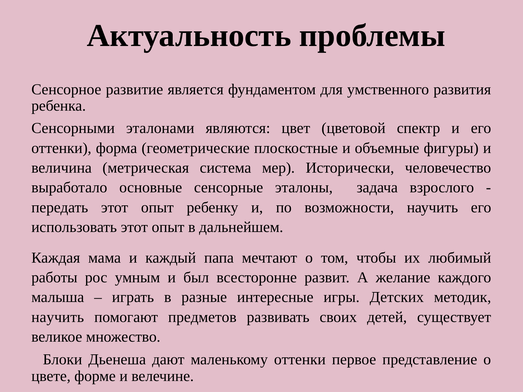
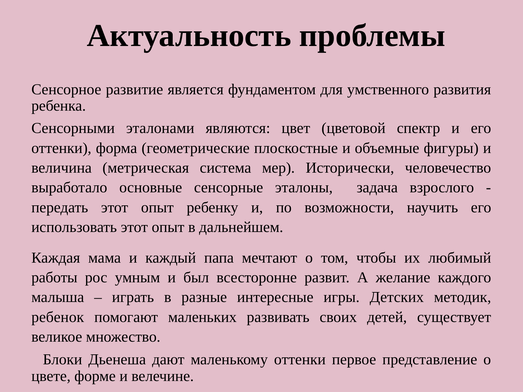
научить: научить -> ребенок (58, 317)
предметов: предметов -> маленьких (202, 317)
